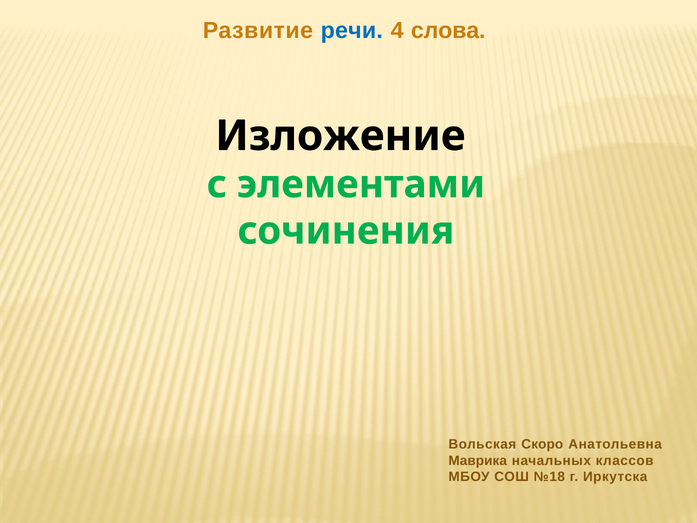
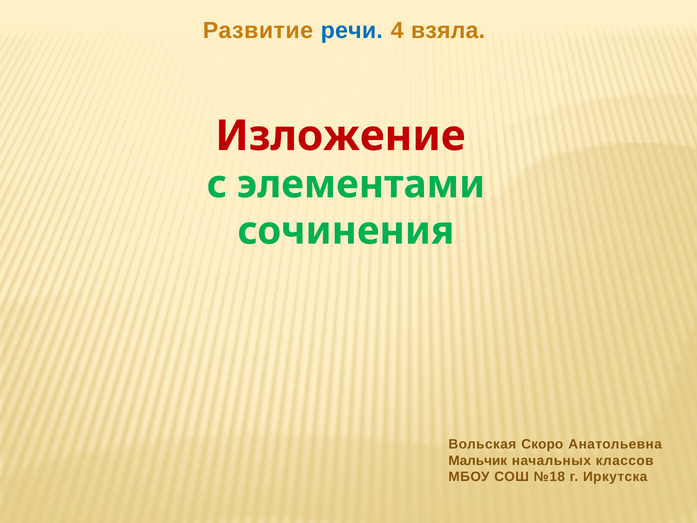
слова: слова -> взяла (448, 31)
Изложение colour: black -> red (340, 136)
Маврика: Маврика -> Мальчик (478, 460)
